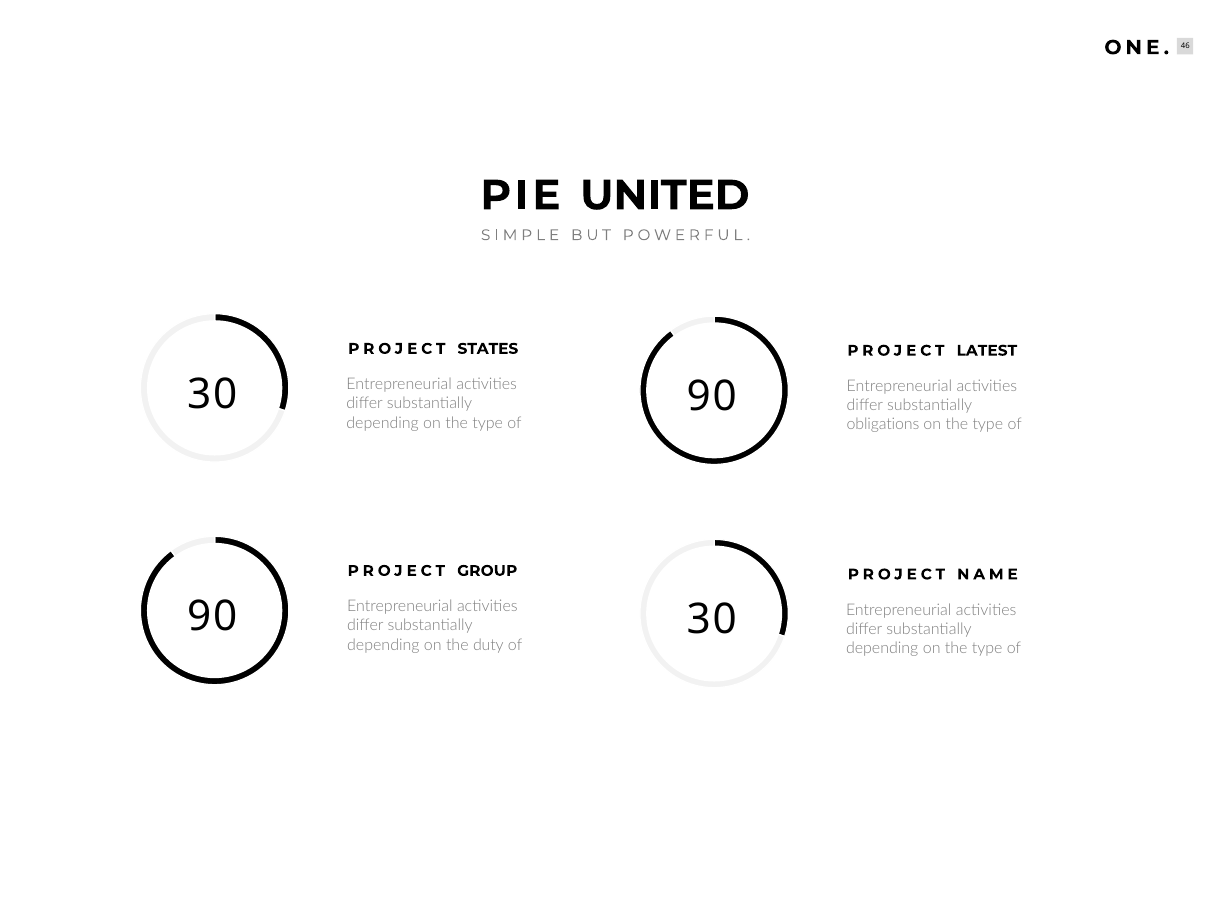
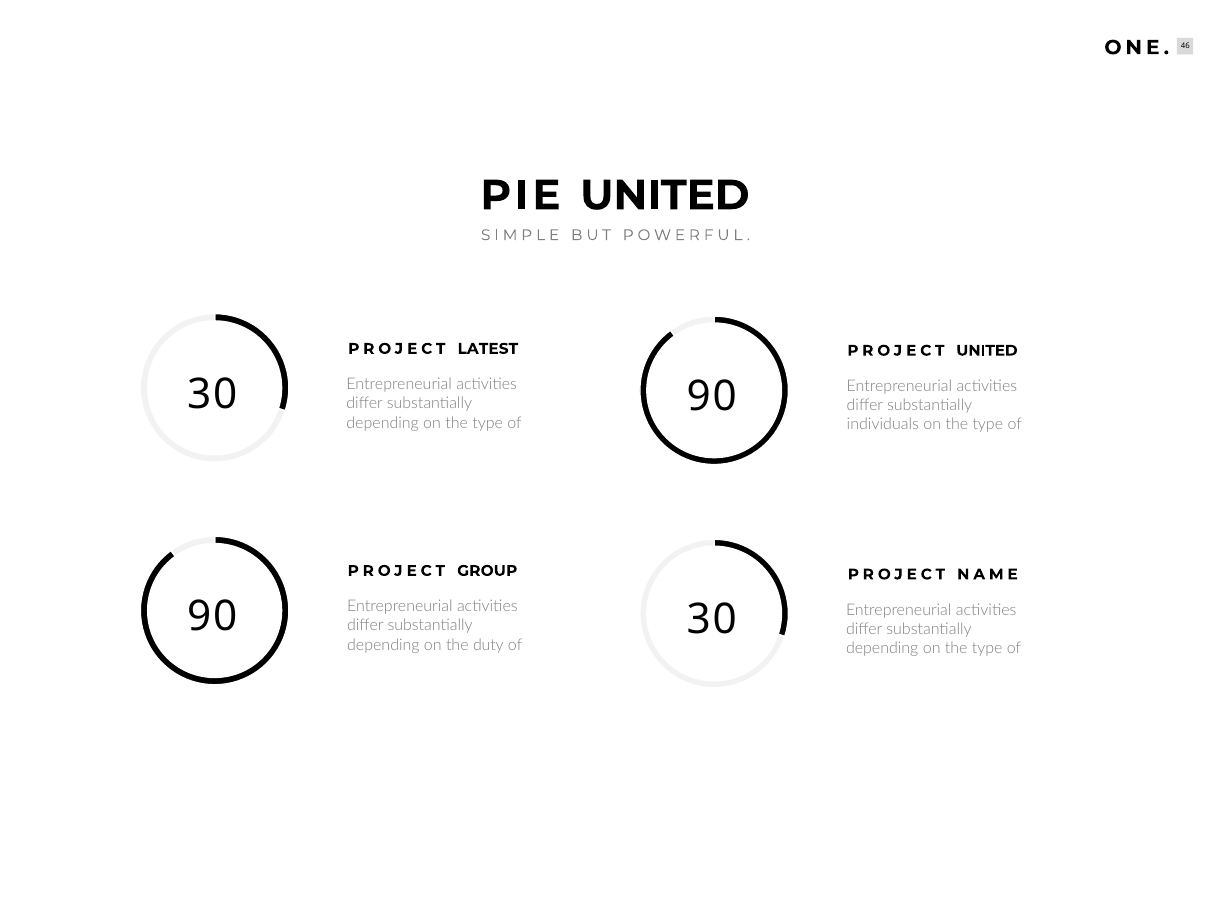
STATES: STATES -> LATEST (488, 349)
LATEST: LATEST -> UNITED (987, 351)
obligations: obligations -> individuals (883, 425)
